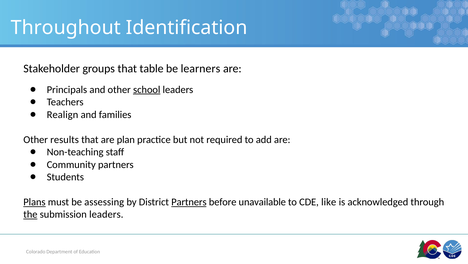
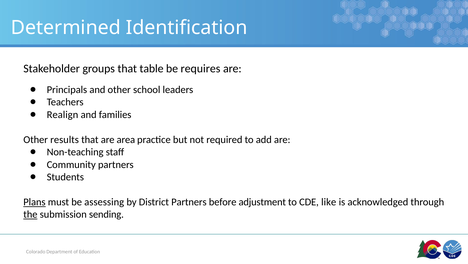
Throughout: Throughout -> Determined (66, 28)
learners: learners -> requires (201, 68)
school underline: present -> none (147, 89)
plan: plan -> area (126, 139)
Partners underline: present -> none (189, 201)
unavailable: unavailable -> adjustment (262, 201)
submission leaders: leaders -> sending (106, 214)
